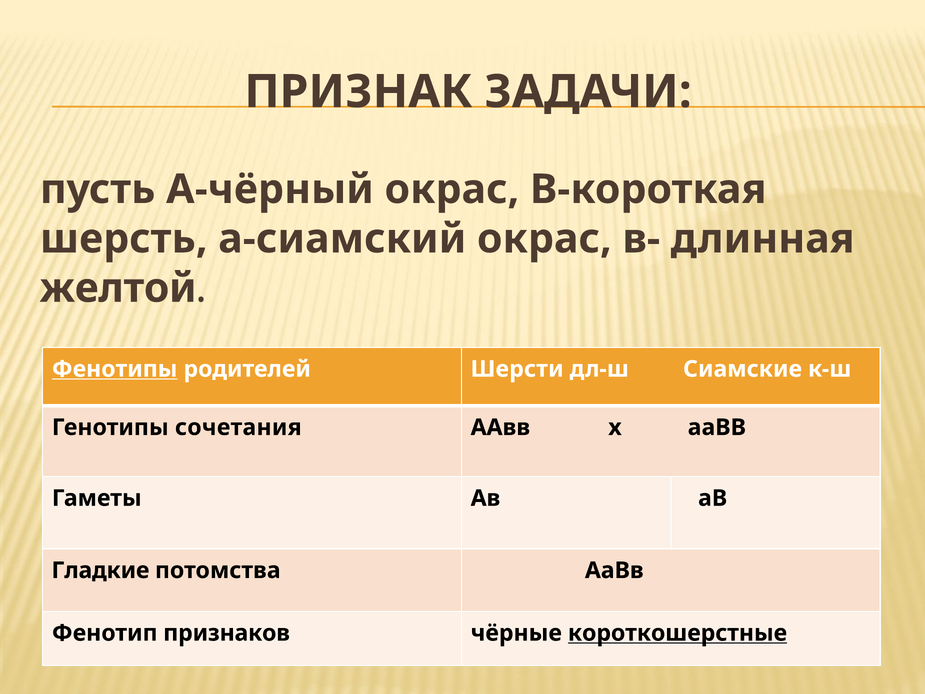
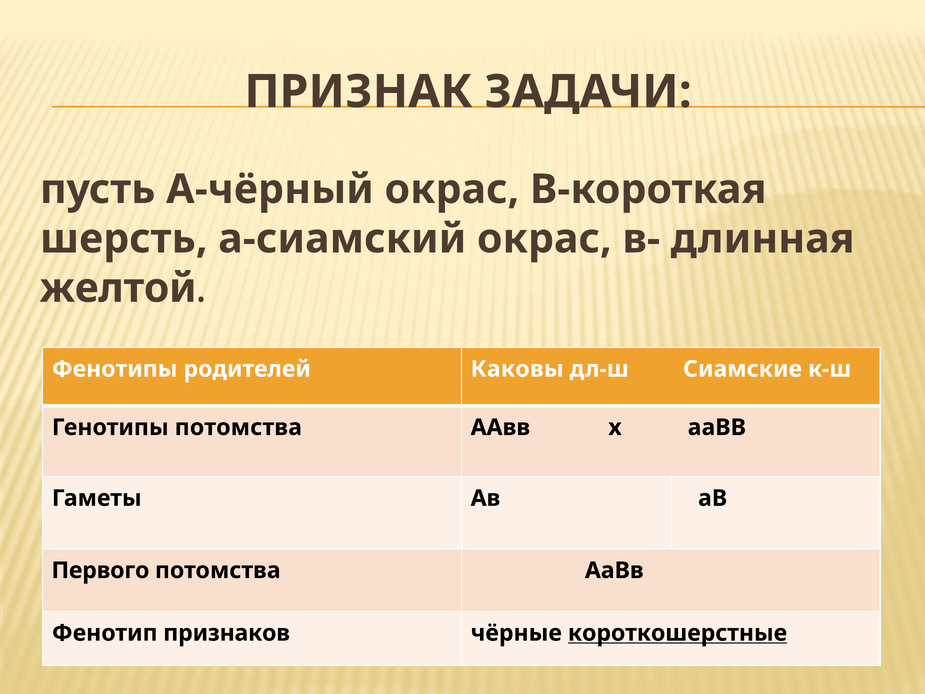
Фенотипы underline: present -> none (115, 369)
Шерсти: Шерсти -> Каковы (517, 369)
Генотипы сочетания: сочетания -> потомства (238, 427)
Гладкие: Гладкие -> Первого (100, 570)
